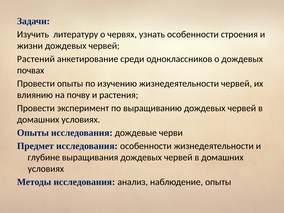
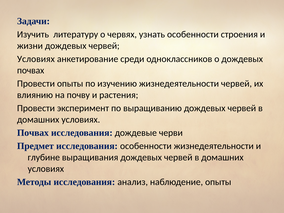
Растений: Растений -> Условиях (36, 59)
Опыты: Опыты -> Почвах (33, 133)
